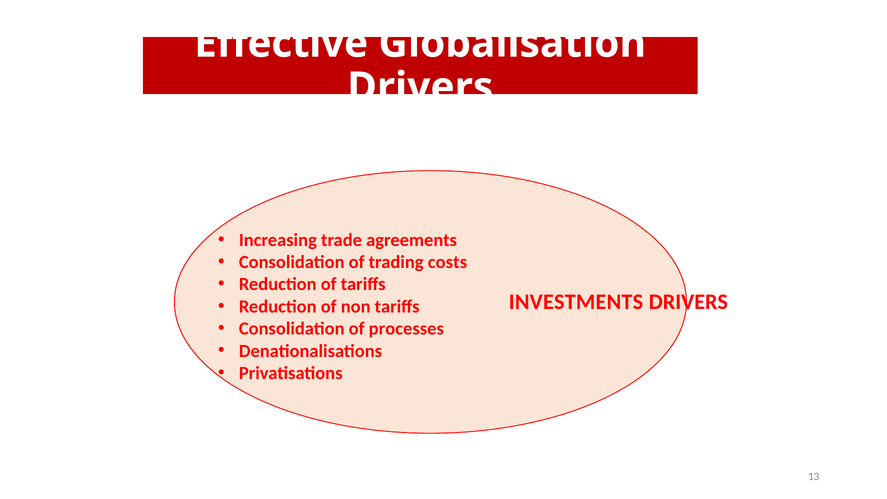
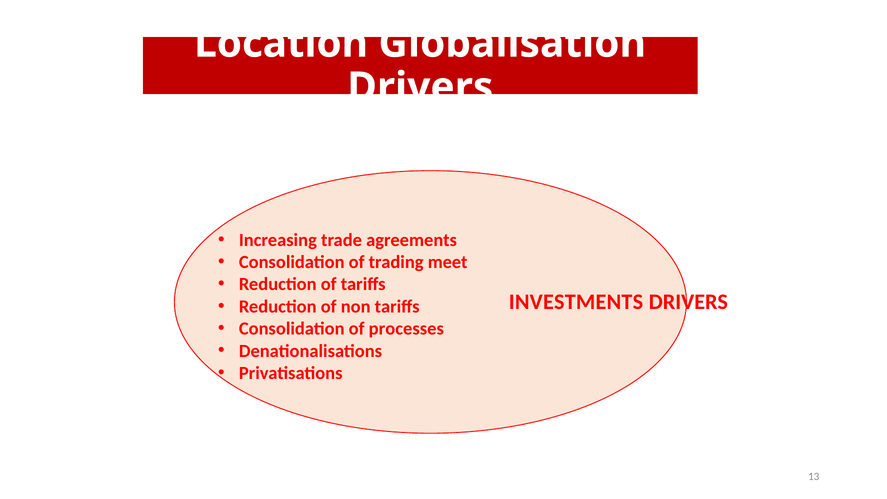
Effective: Effective -> Location (281, 43)
costs: costs -> meet (448, 262)
